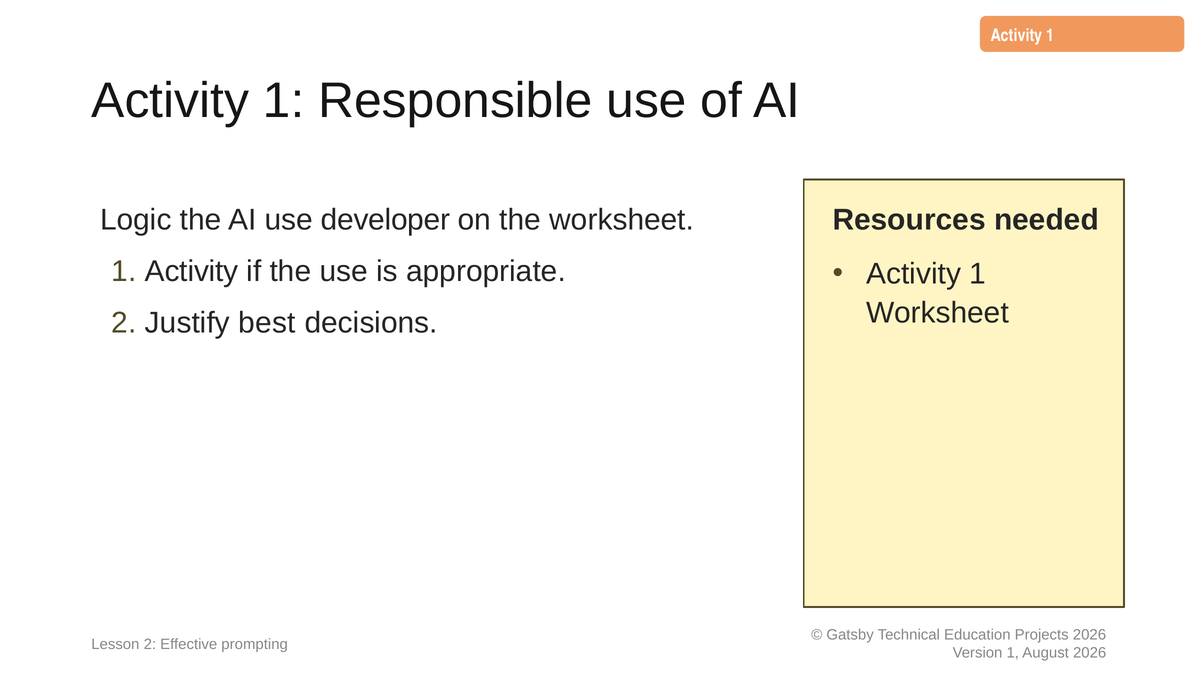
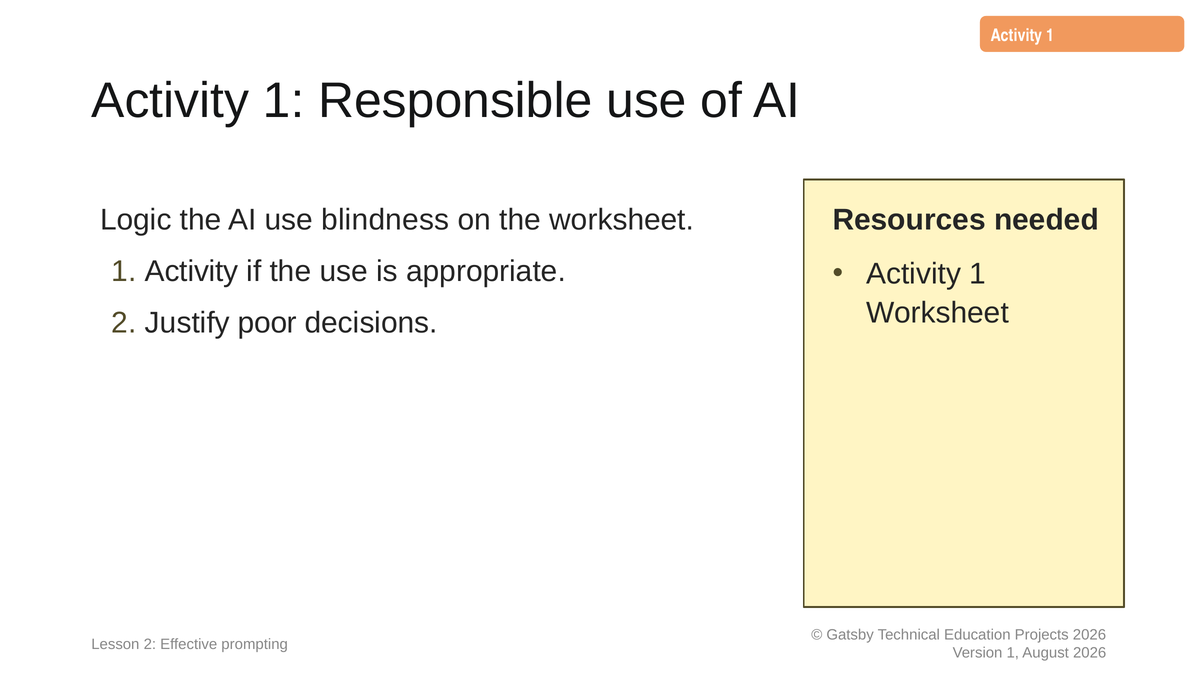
developer: developer -> blindness (385, 220)
best: best -> poor (267, 323)
